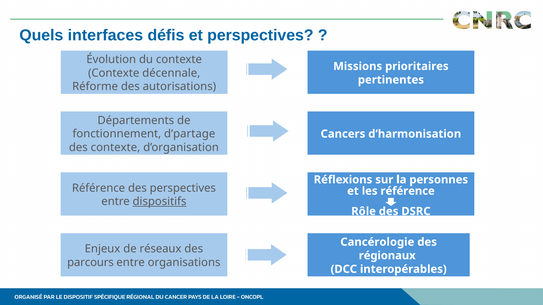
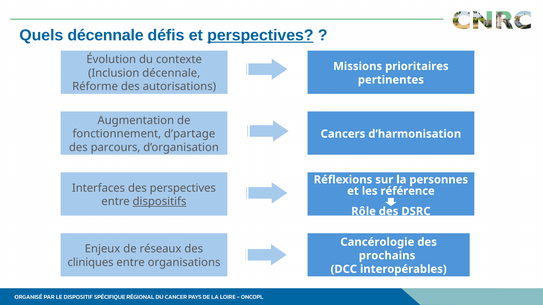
Quels interfaces: interfaces -> décennale (106, 35)
perspectives underline: none -> present (260, 35)
Contexte: Contexte -> Inclusion (114, 73)
Départements: Départements -> Augmentation (136, 120)
des contexte: contexte -> parcours (116, 148)
Référence: Référence -> Interfaces (99, 188)
régionaux: régionaux -> prochains (387, 256)
parcours: parcours -> cliniques (90, 263)
